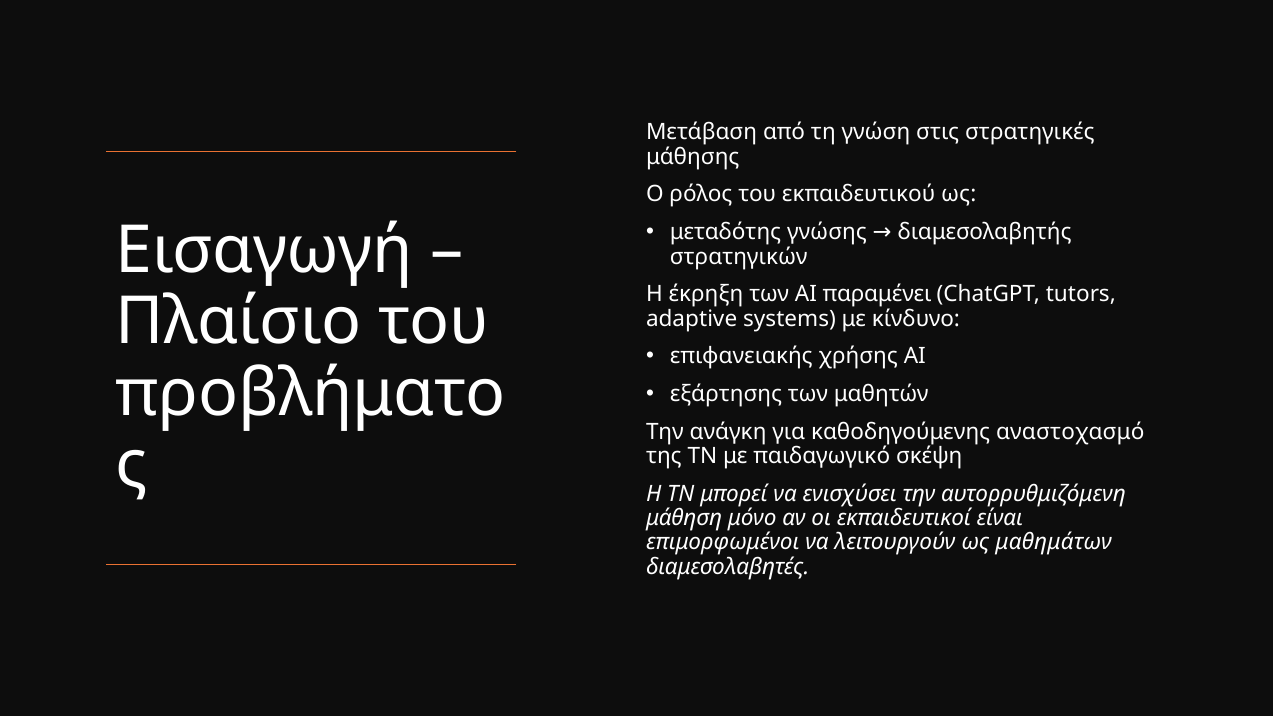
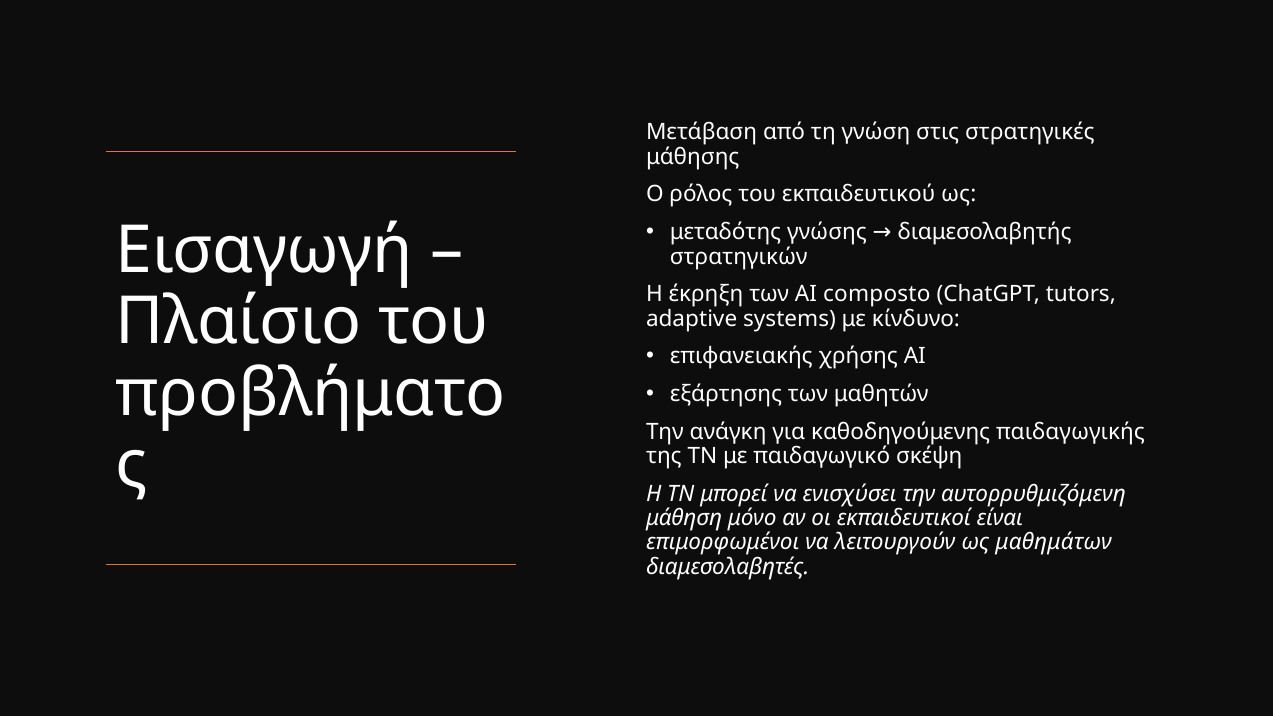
παραμένει: παραμένει -> composto (877, 294)
αναστοχασμό: αναστοχασμό -> παιδαγωγικής (1070, 432)
